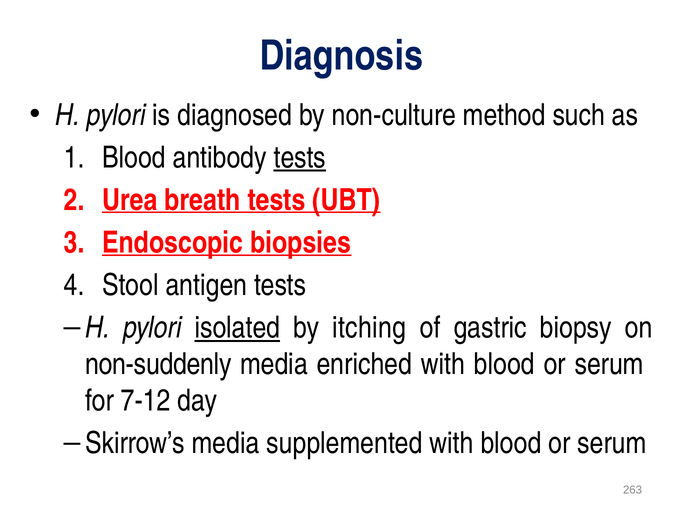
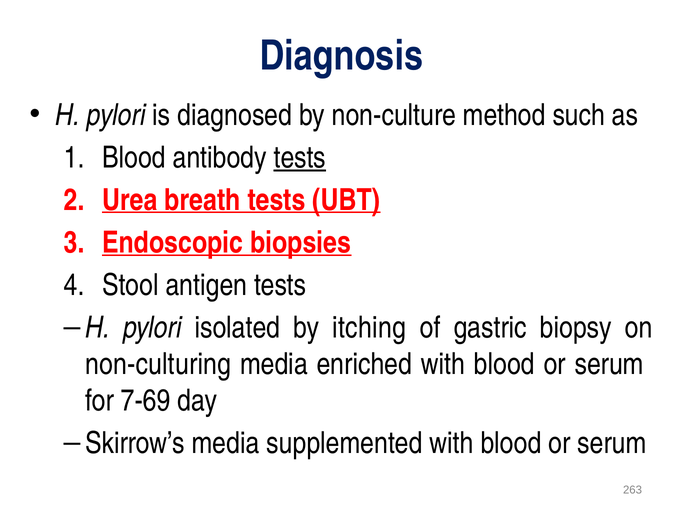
isolated underline: present -> none (237, 327)
non-suddenly: non-suddenly -> non-culturing (158, 364)
7-12: 7-12 -> 7-69 (146, 400)
